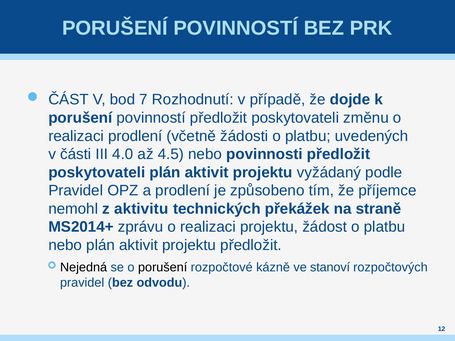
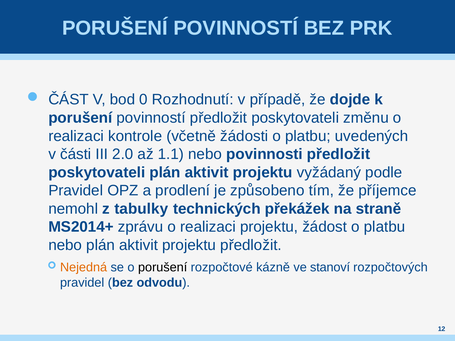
7: 7 -> 0 (144, 100)
realizaci prodlení: prodlení -> kontrole (135, 136)
4.0: 4.0 -> 2.0 (123, 154)
4.5: 4.5 -> 1.1 (171, 154)
aktivitu: aktivitu -> tabulky (141, 209)
Nejedná colour: black -> orange (84, 268)
